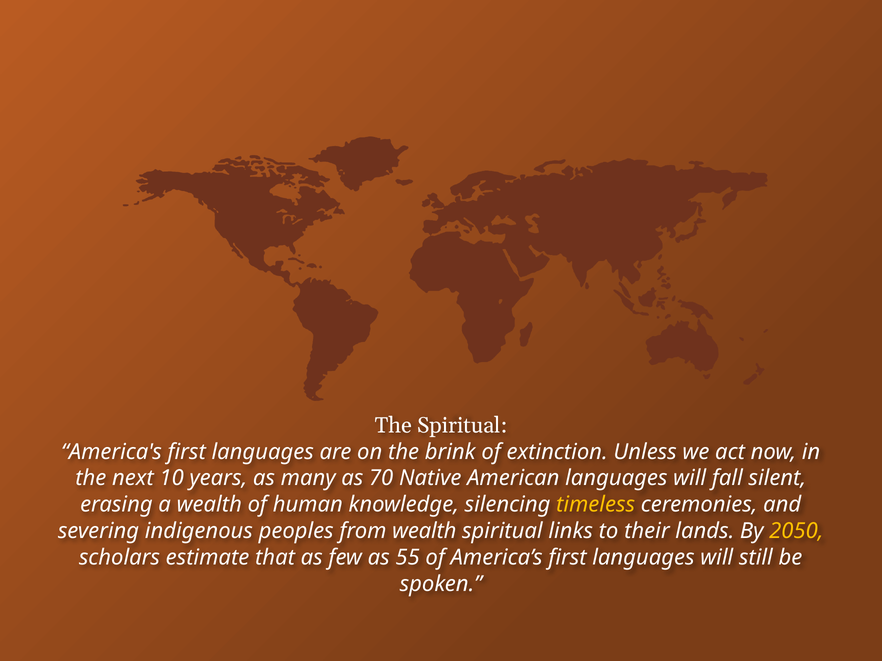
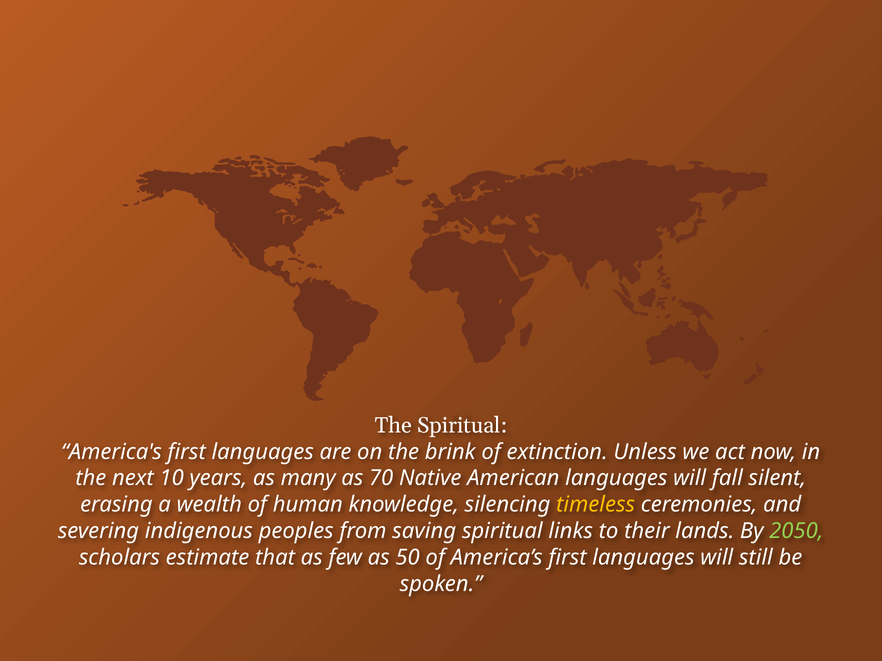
from wealth: wealth -> saving (424, 531)
2050 colour: yellow -> light green (796, 531)
55: 55 -> 50 (408, 558)
